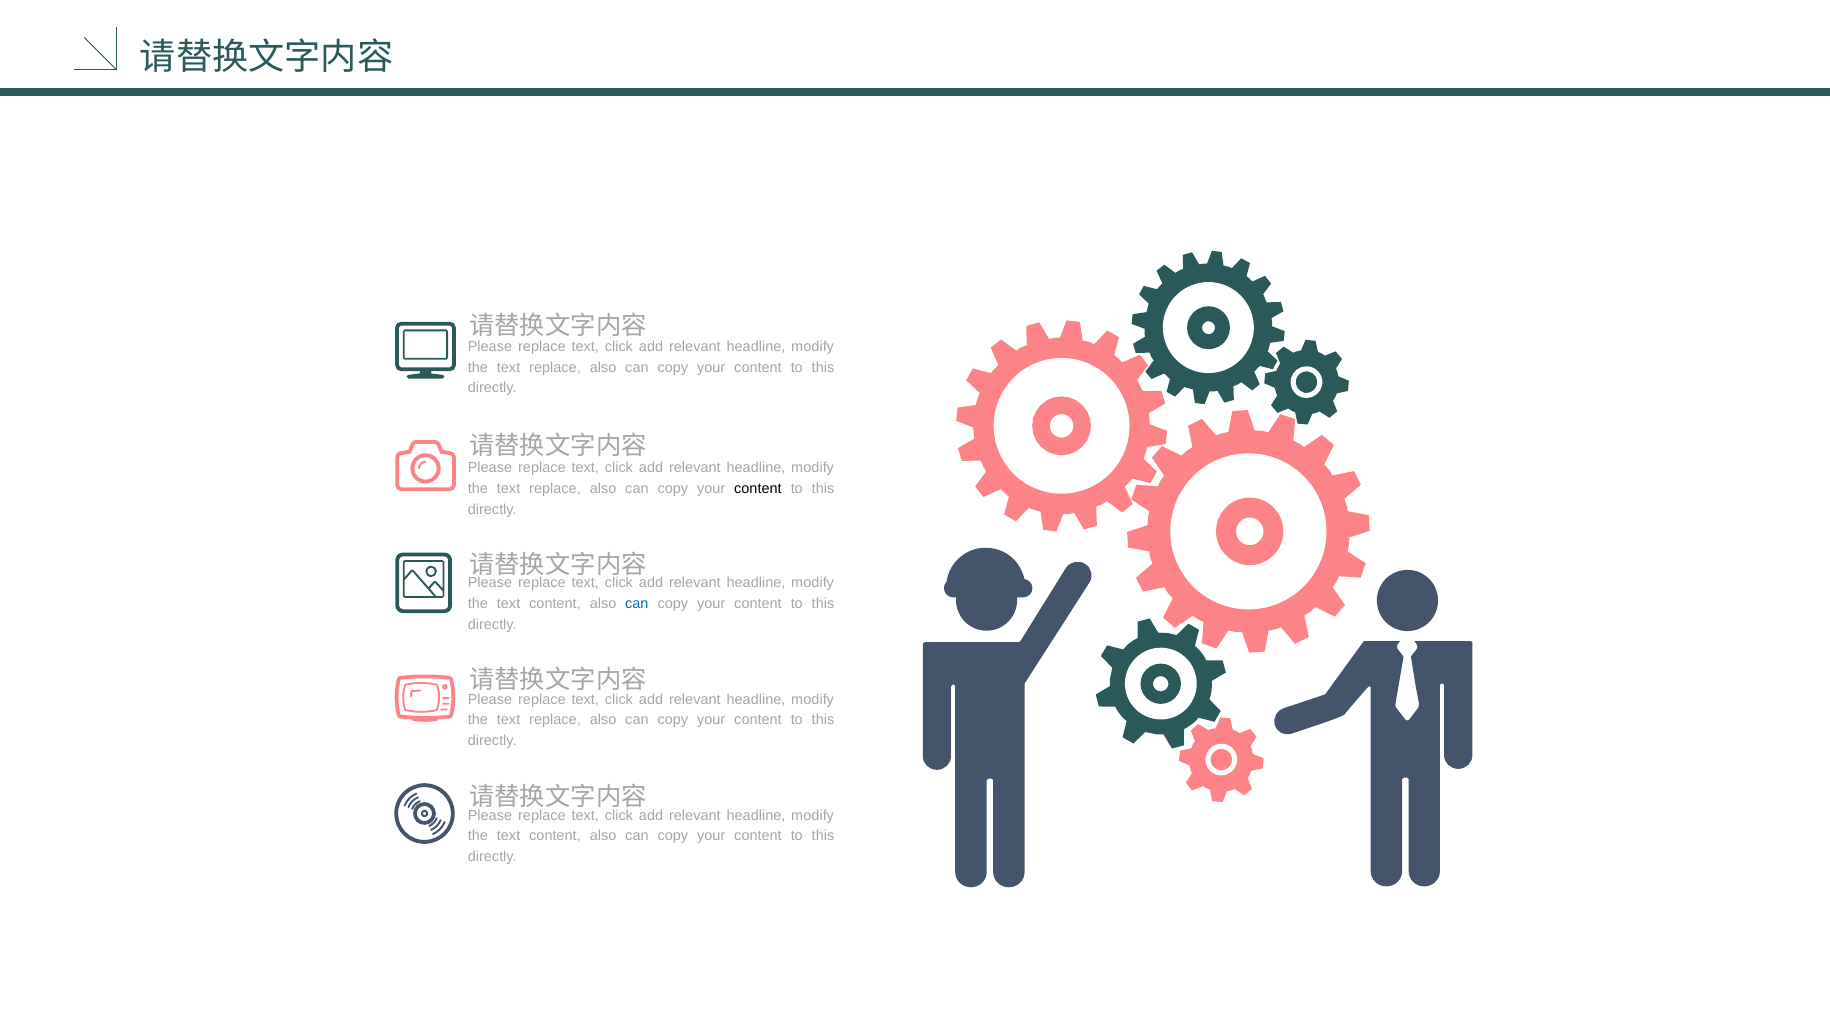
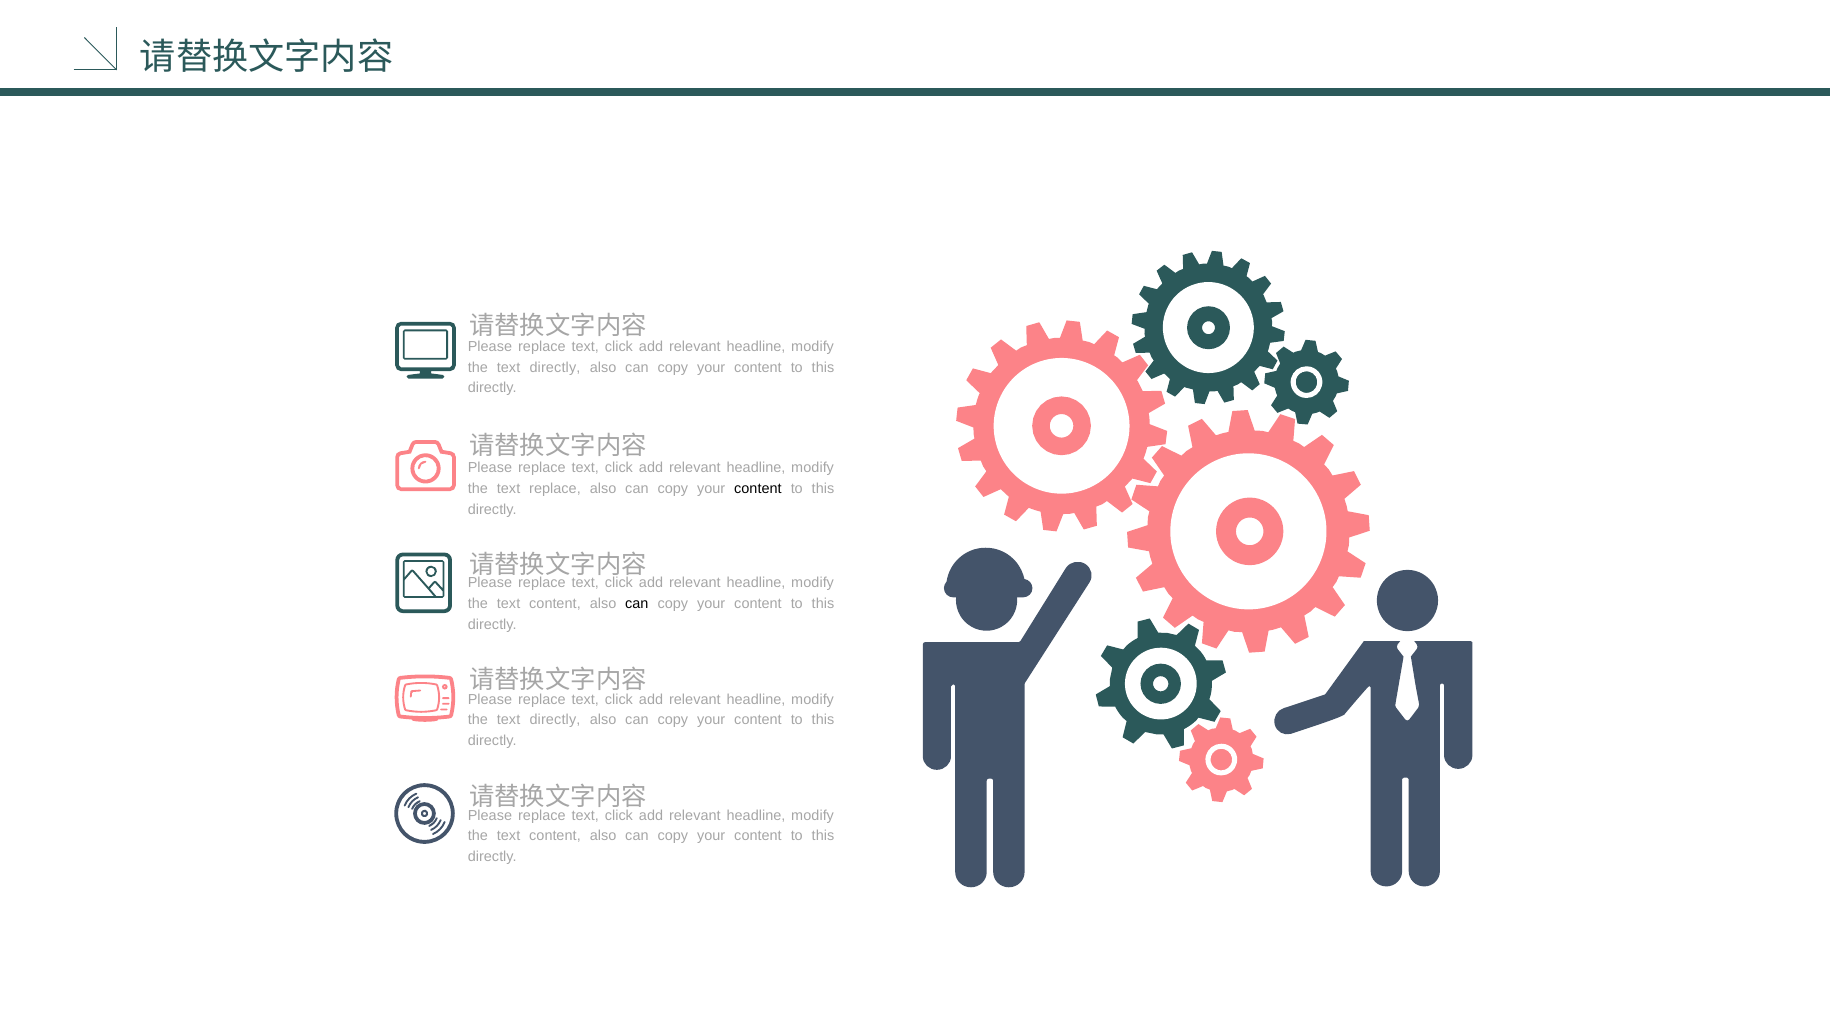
replace: replace -> directly (555, 367)
can colour: blue -> black (637, 603)
replace: replace -> directly (555, 720)
